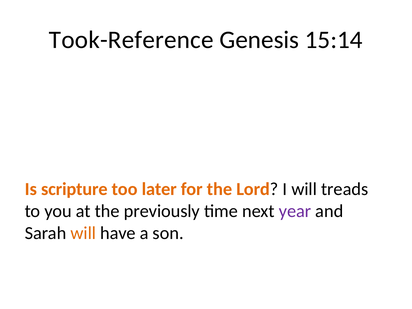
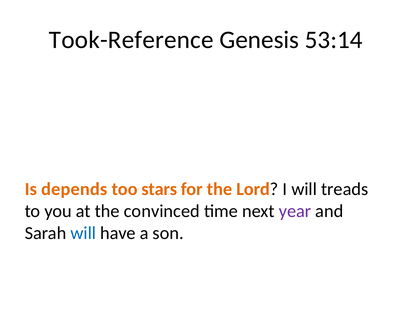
15:14: 15:14 -> 53:14 (334, 40)
scripture: scripture -> depends (74, 189)
later: later -> stars (159, 189)
previously: previously -> convinced (162, 211)
will colour: orange -> blue (83, 233)
